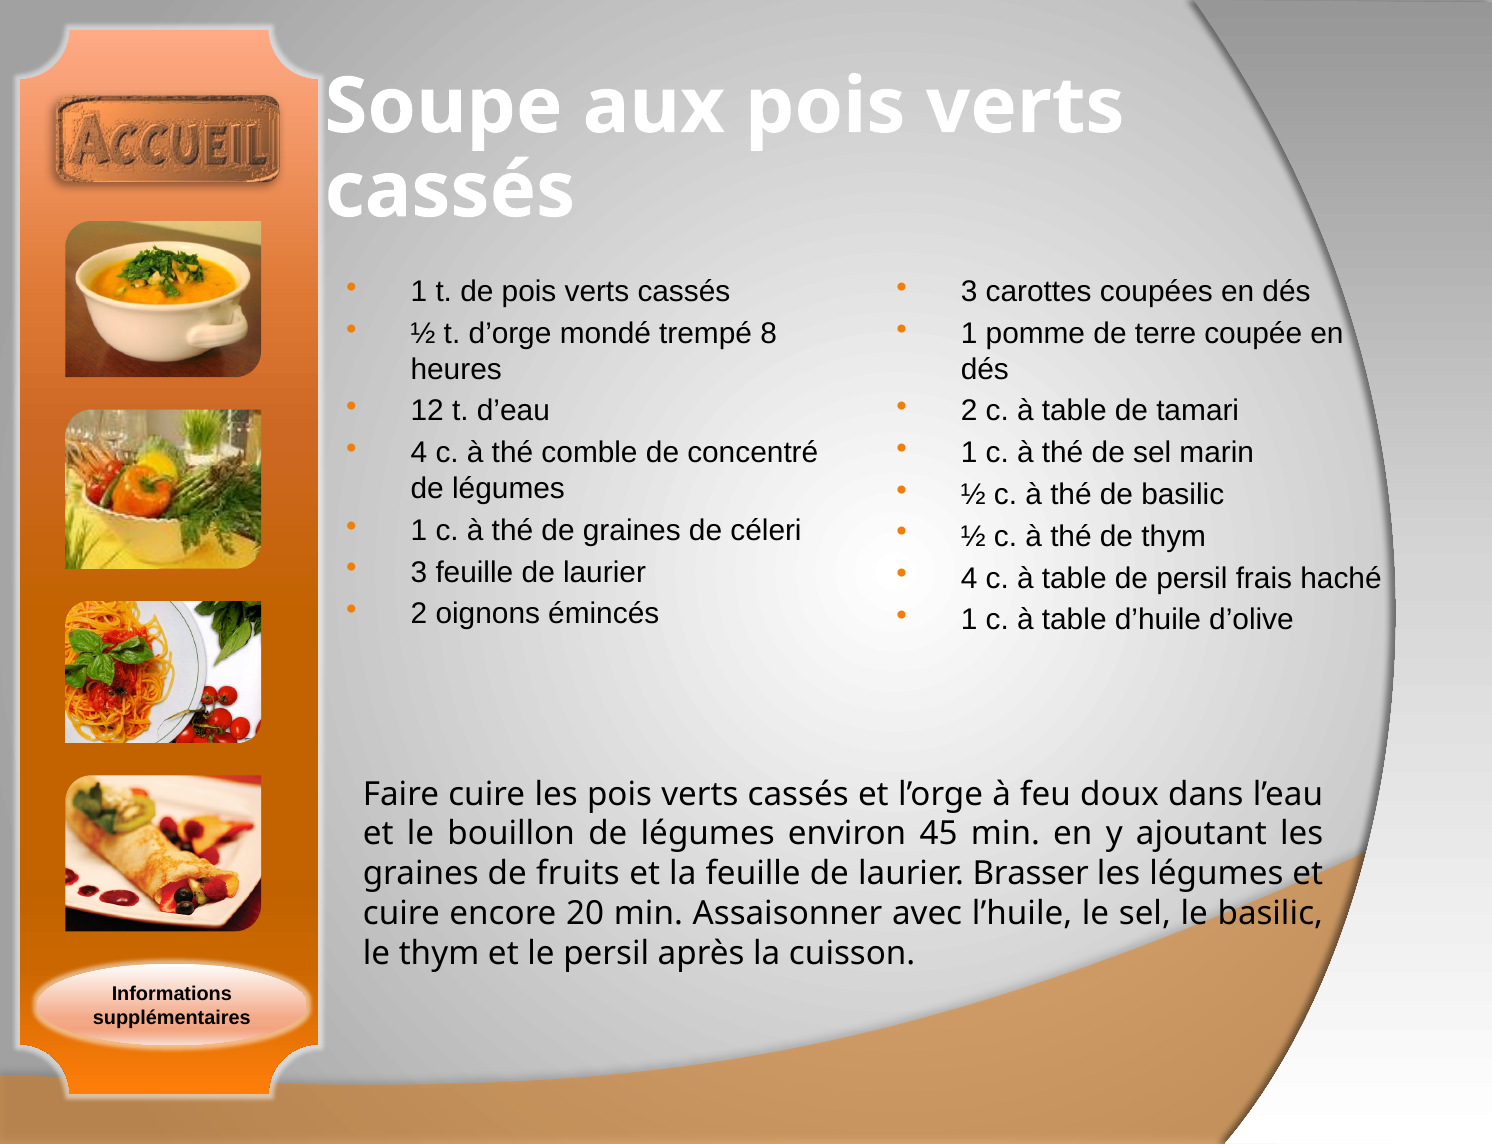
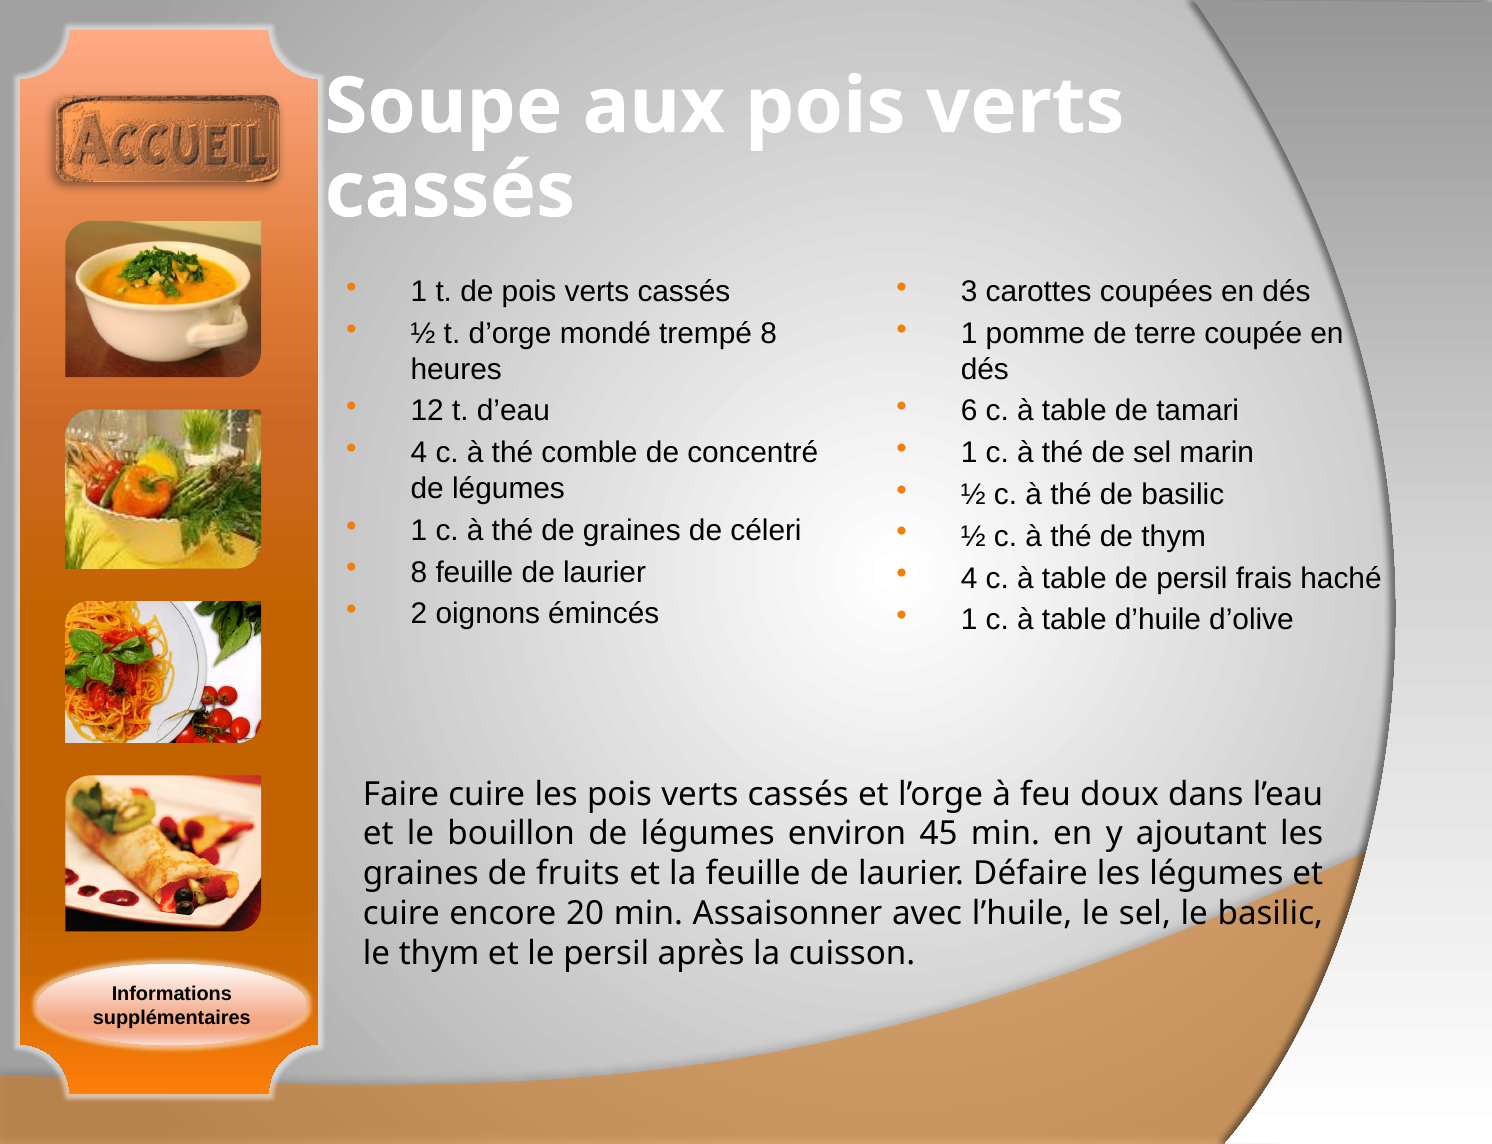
2: 2 -> 6 (969, 411)
3: 3 -> 8 (419, 572)
Brasser: Brasser -> Défaire (1031, 874)
